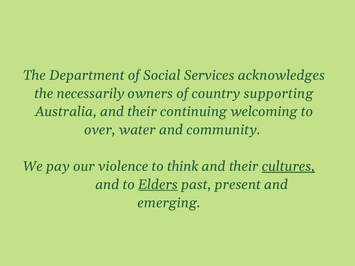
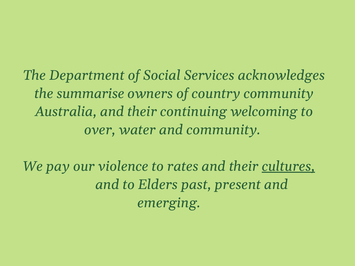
necessarily: necessarily -> summarise (91, 94)
country supporting: supporting -> community (279, 94)
think: think -> rates (183, 166)
Elders underline: present -> none (158, 185)
